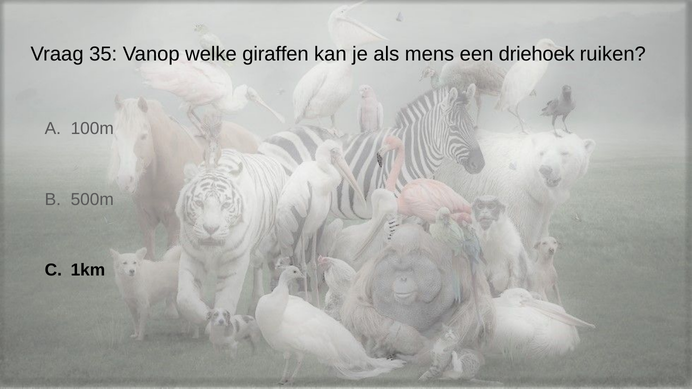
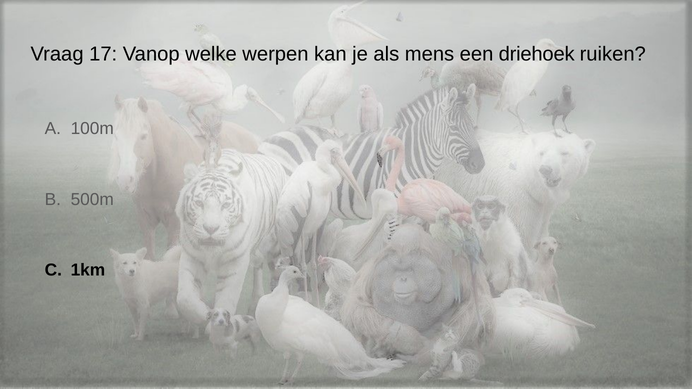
35: 35 -> 17 (103, 54)
giraffen: giraffen -> werpen (275, 54)
